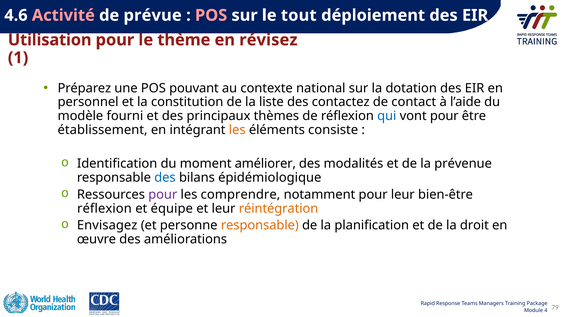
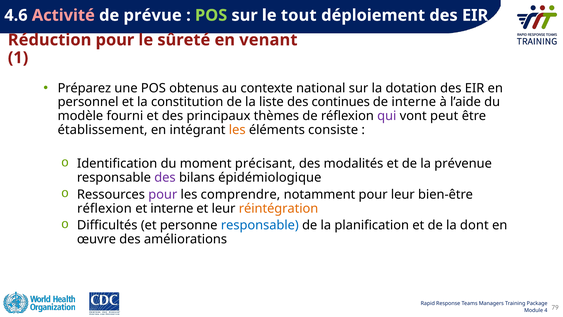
POS colour: pink -> light green (211, 15)
Utilisation: Utilisation -> Réduction (50, 40)
thème: thème -> sûreté (184, 40)
révisez: révisez -> venant (268, 40)
pouvant: pouvant -> obtenus (194, 88)
contactez: contactez -> continues (341, 102)
de contact: contact -> interne (414, 102)
qui colour: blue -> purple (387, 116)
vont pour: pour -> peut (444, 116)
améliorer: améliorer -> précisant (265, 164)
des colour: blue -> purple (165, 177)
et équipe: équipe -> interne (172, 208)
Envisagez: Envisagez -> Difficultés (107, 225)
responsable colour: orange -> blue (260, 225)
droit: droit -> dont (474, 225)
